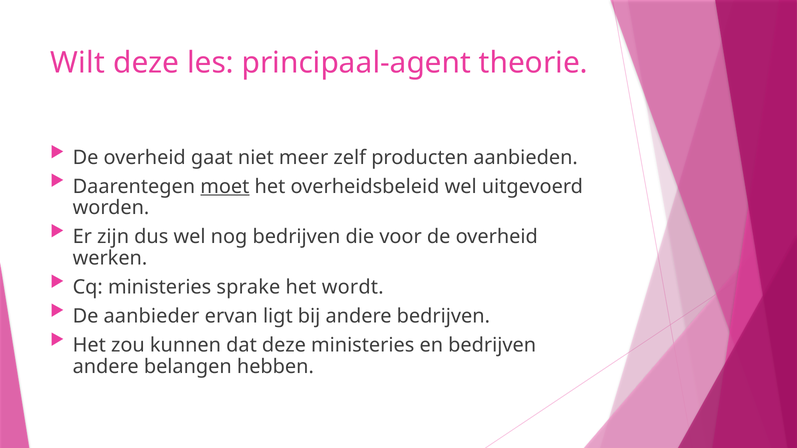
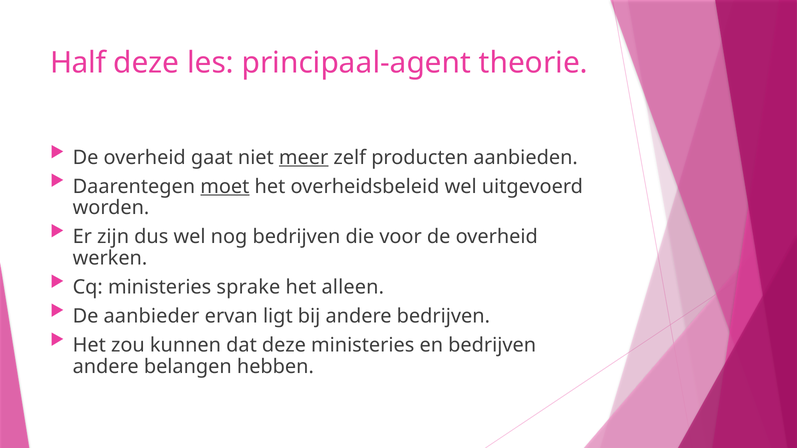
Wilt: Wilt -> Half (78, 63)
meer underline: none -> present (304, 158)
wordt: wordt -> alleen (353, 288)
